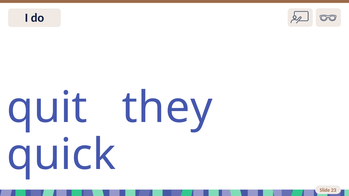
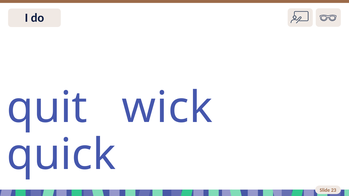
they: they -> wick (167, 108)
